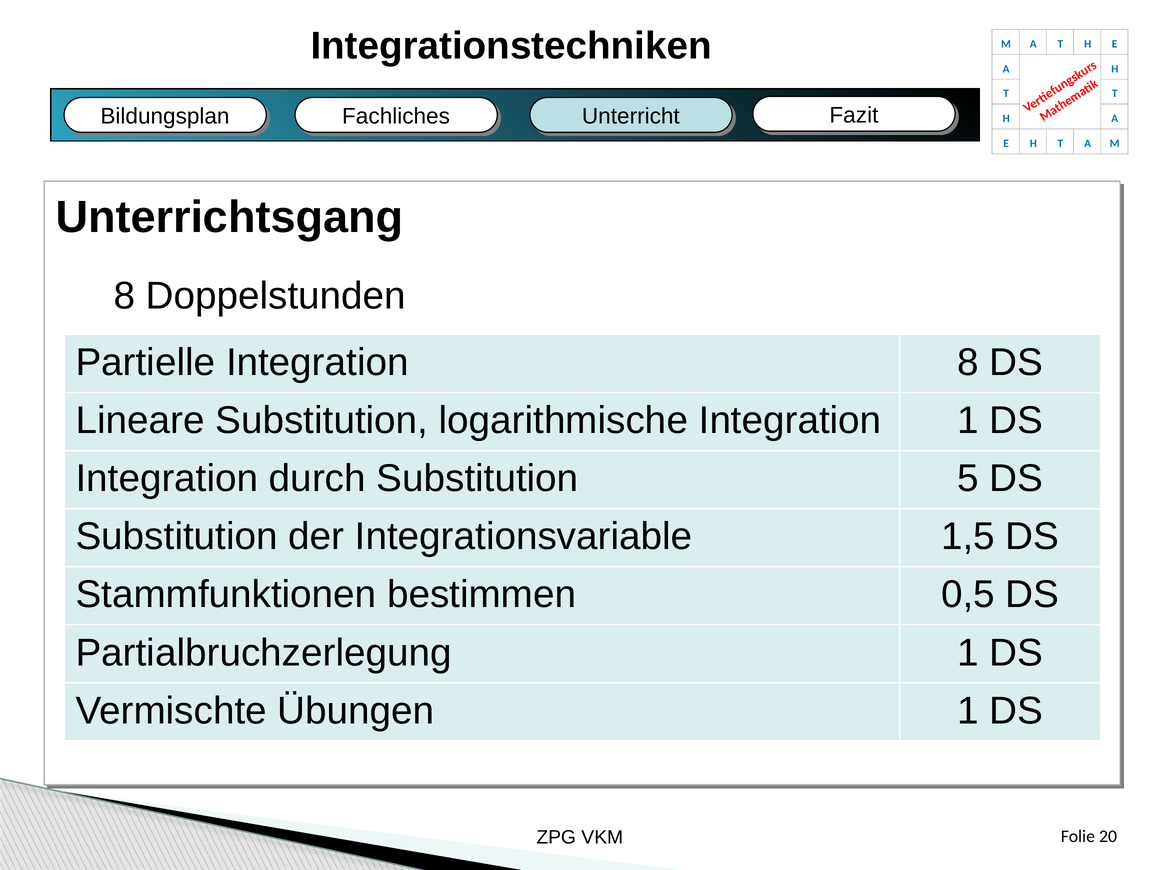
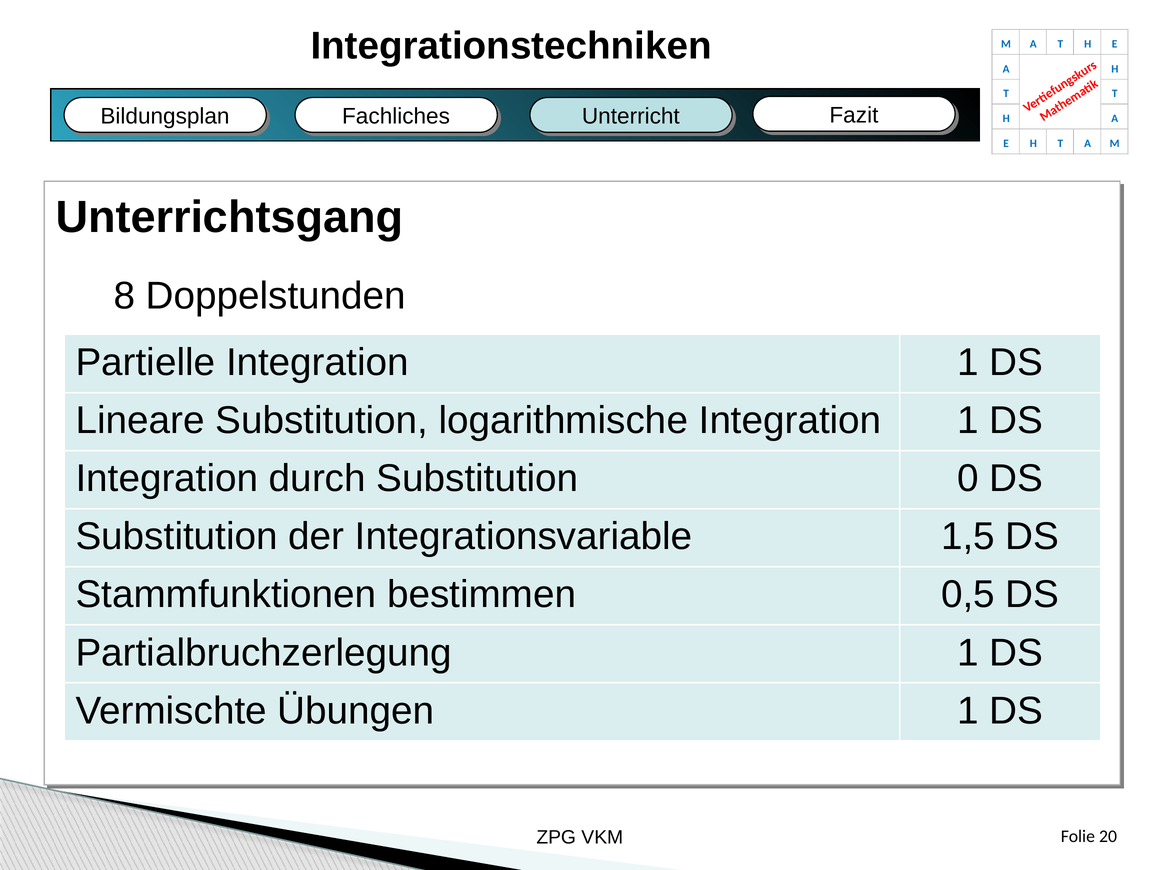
Partielle Integration 8: 8 -> 1 (968, 363)
5: 5 -> 0 (968, 479)
